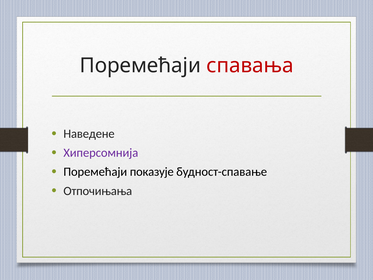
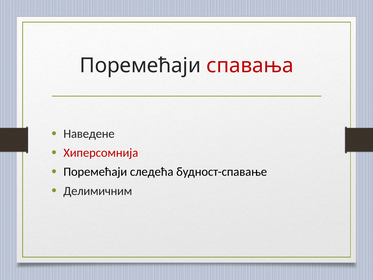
Хиперсомнија colour: purple -> red (101, 153)
показује: показује -> следећа (152, 172)
Отпочињања: Отпочињања -> Делимичним (98, 191)
